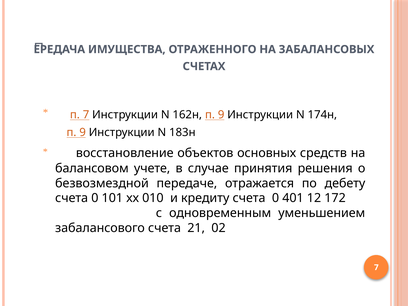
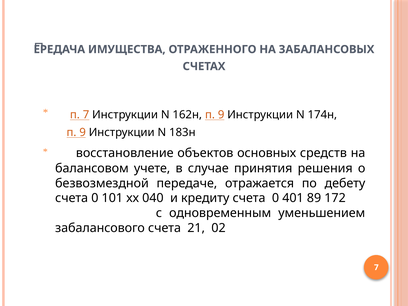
010: 010 -> 040 (153, 198)
12: 12 -> 89 (314, 198)
